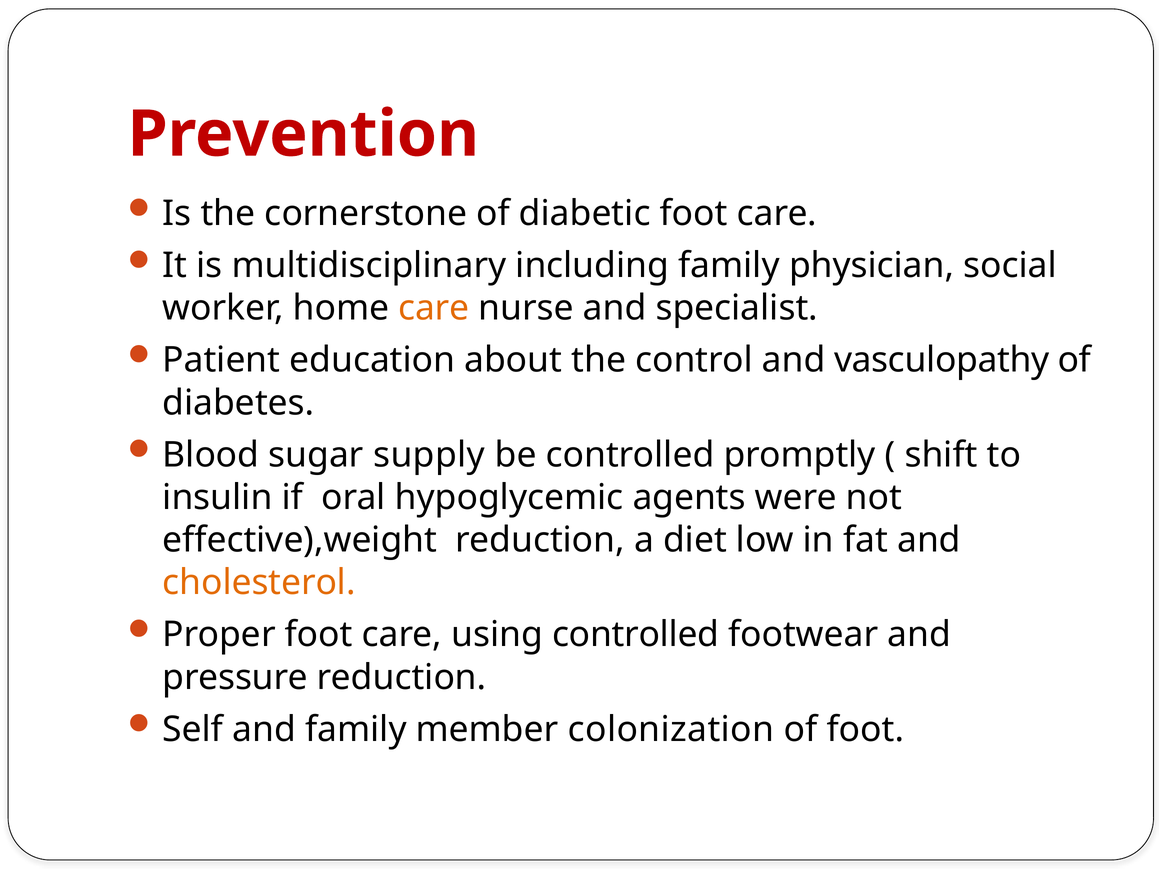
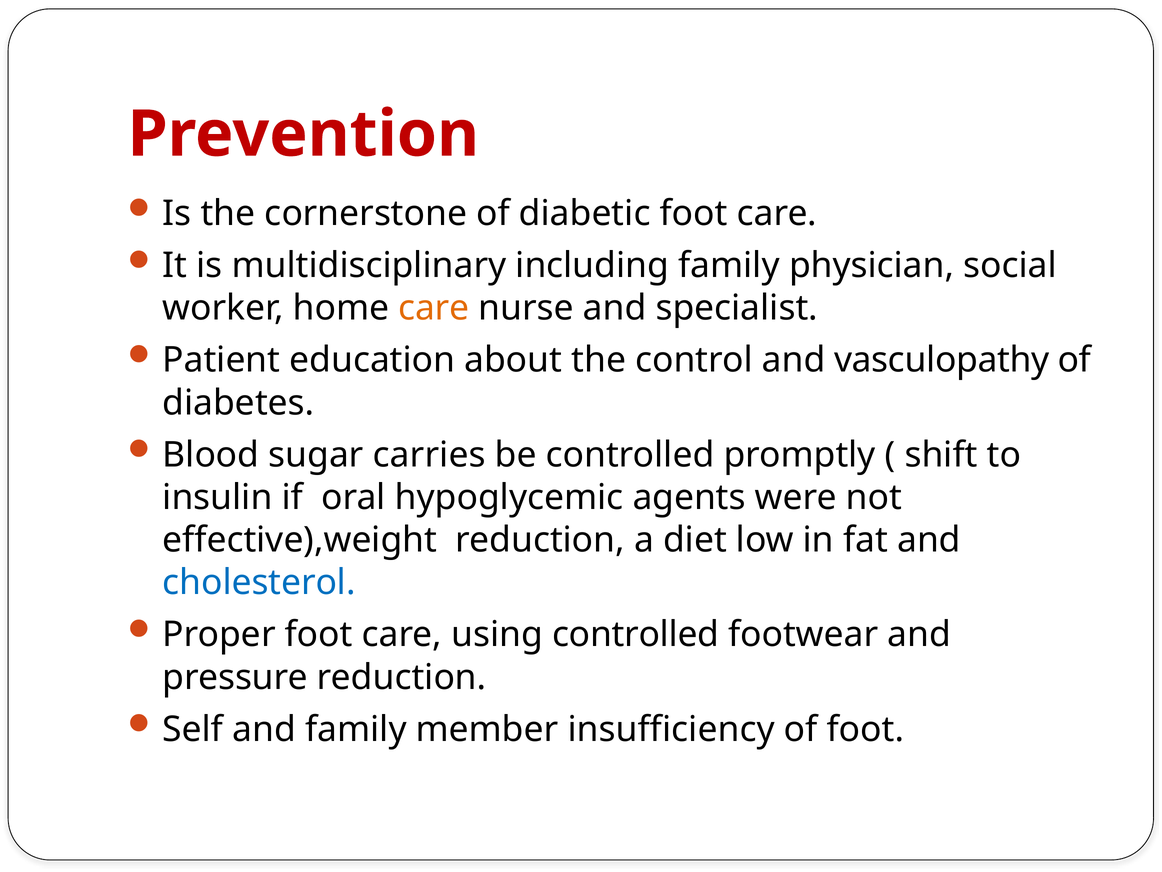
supply: supply -> carries (429, 455)
cholesterol colour: orange -> blue (259, 582)
colonization: colonization -> insufficiency (671, 729)
